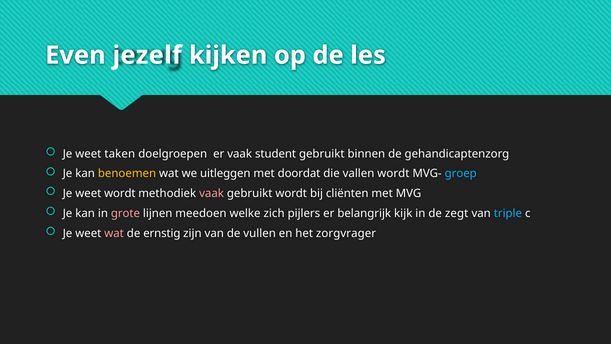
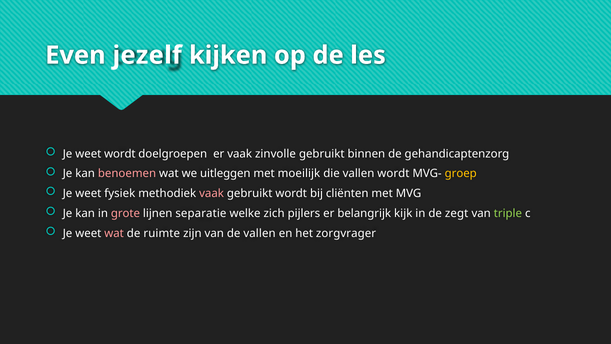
weet taken: taken -> wordt (120, 154)
student: student -> zinvolle (276, 154)
benoemen colour: yellow -> pink (127, 173)
doordat: doordat -> moeilijk (299, 173)
groep colour: light blue -> yellow (461, 173)
weet wordt: wordt -> fysiek (120, 193)
meedoen: meedoen -> separatie (201, 213)
triple colour: light blue -> light green (508, 213)
ernstig: ernstig -> ruimte (162, 233)
de vullen: vullen -> vallen (260, 233)
